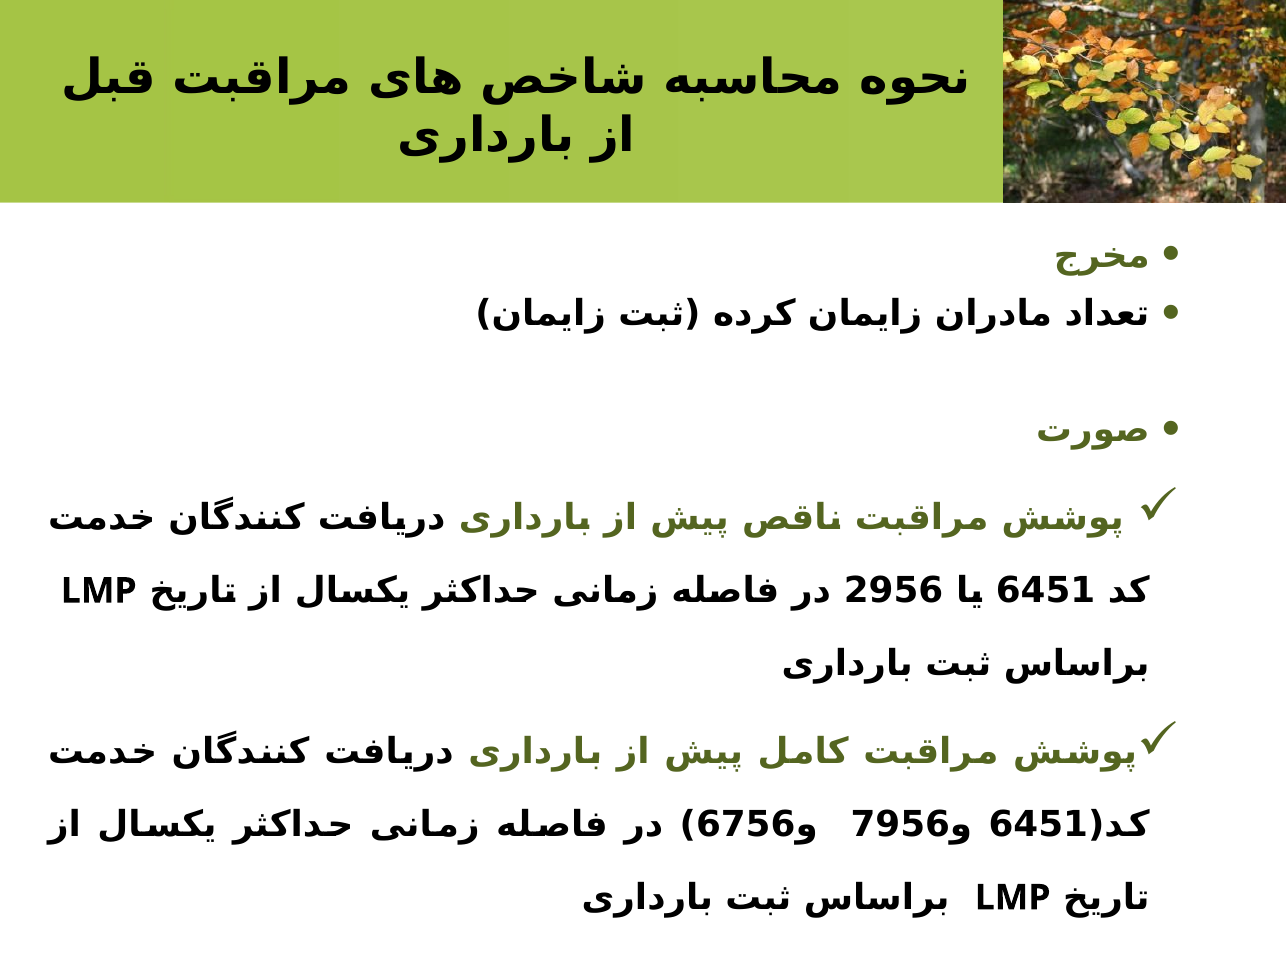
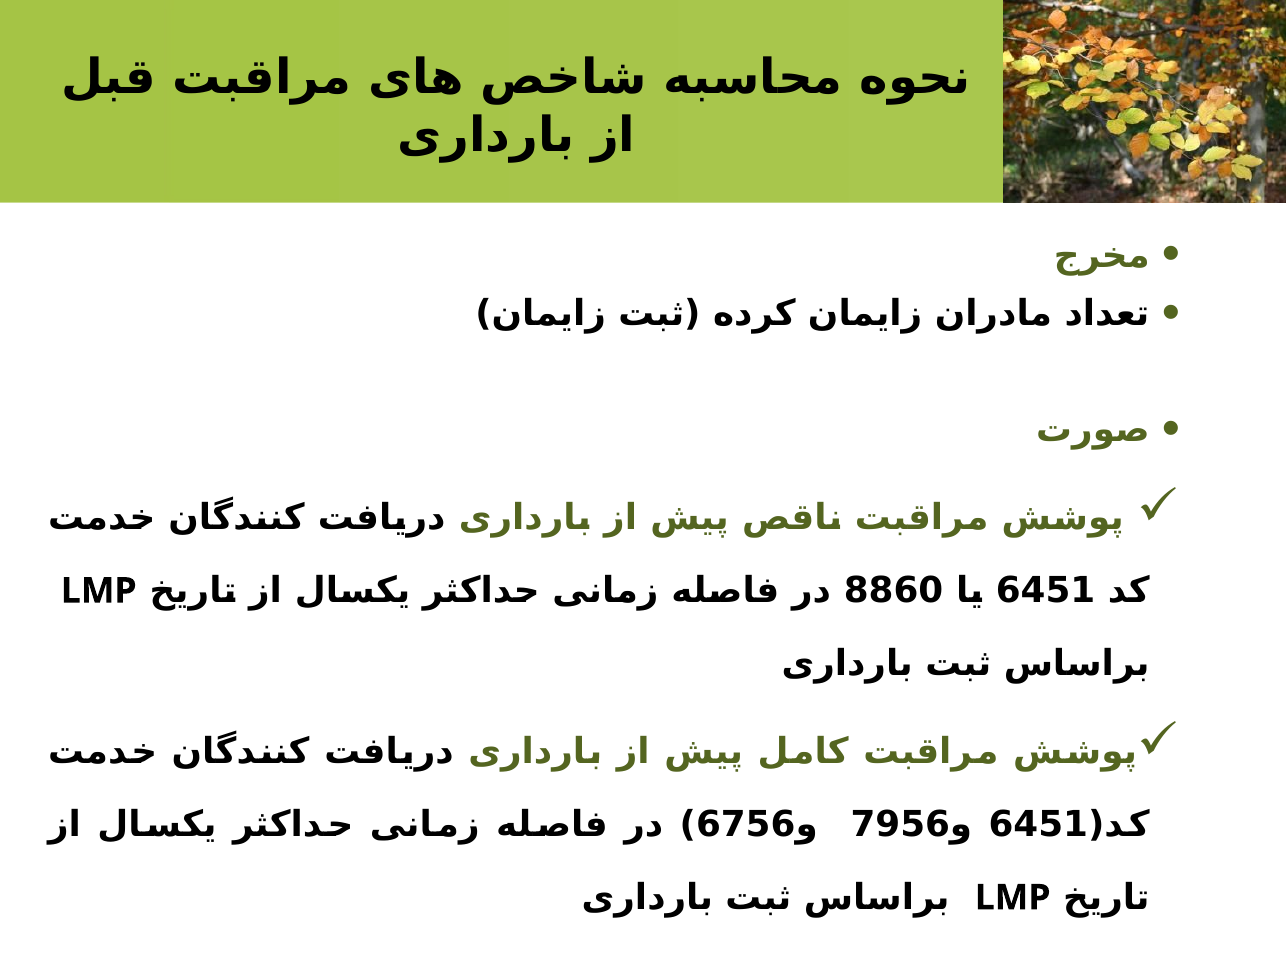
2956: 2956 -> 8860 (894, 591)
